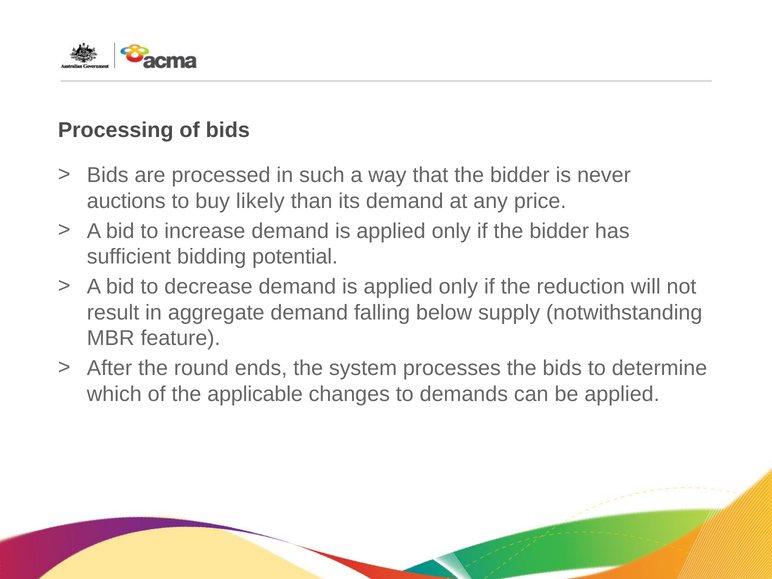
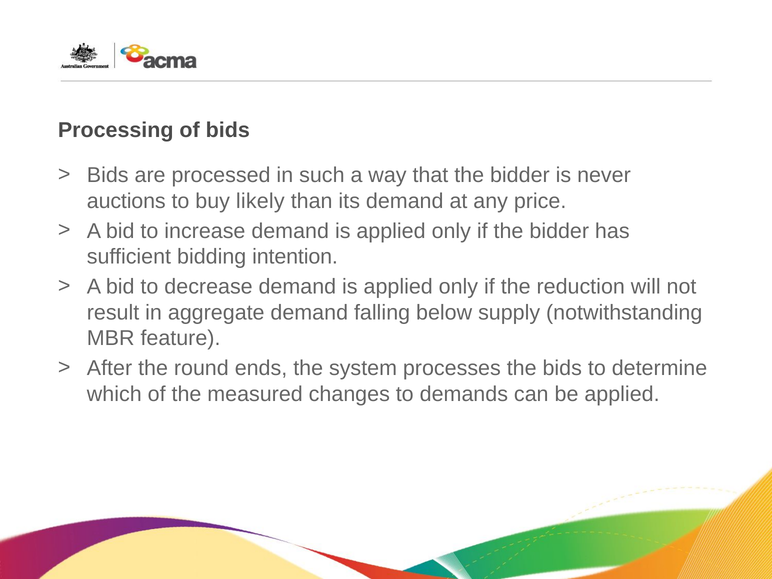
potential: potential -> intention (295, 257)
applicable: applicable -> measured (255, 394)
